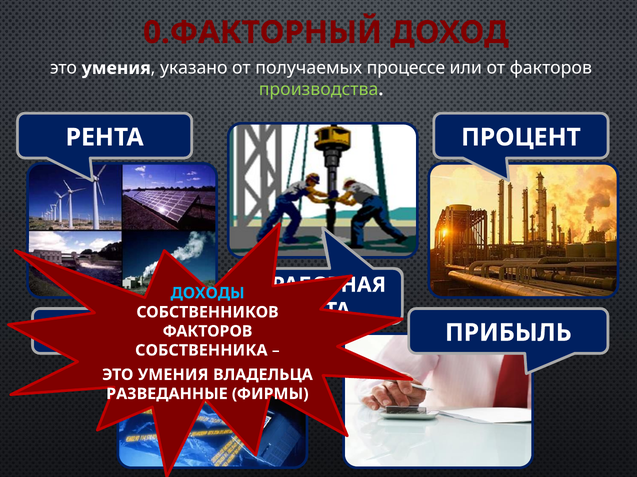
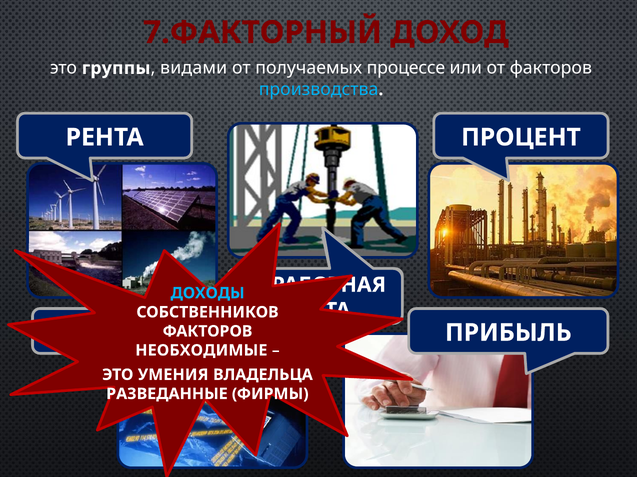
0.ФАКТОРНЫЙ: 0.ФАКТОРНЫЙ -> 7.ФАКТОРНЫЙ (263, 33)
умения: умения -> группы (116, 68)
указано: указано -> видами (194, 68)
производства colour: light green -> light blue (319, 89)
СОБСТВЕННИКА: СОБСТВЕННИКА -> НЕОБХОДИМЫЕ (201, 351)
